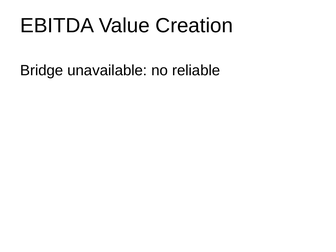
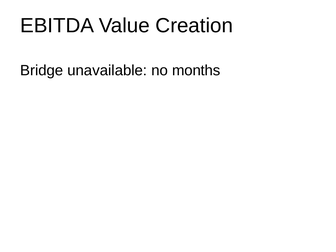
reliable: reliable -> months (196, 70)
